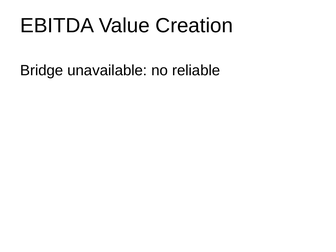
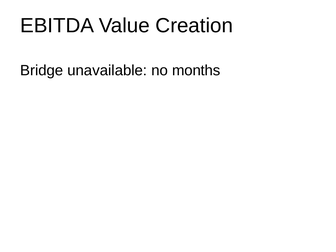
reliable: reliable -> months (196, 70)
